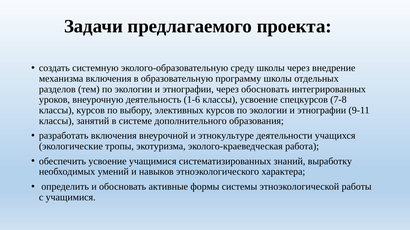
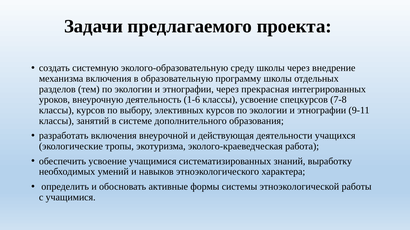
через обосновать: обосновать -> прекрасная (265, 89)
этнокультуре: этнокультуре -> действующая (226, 136)
